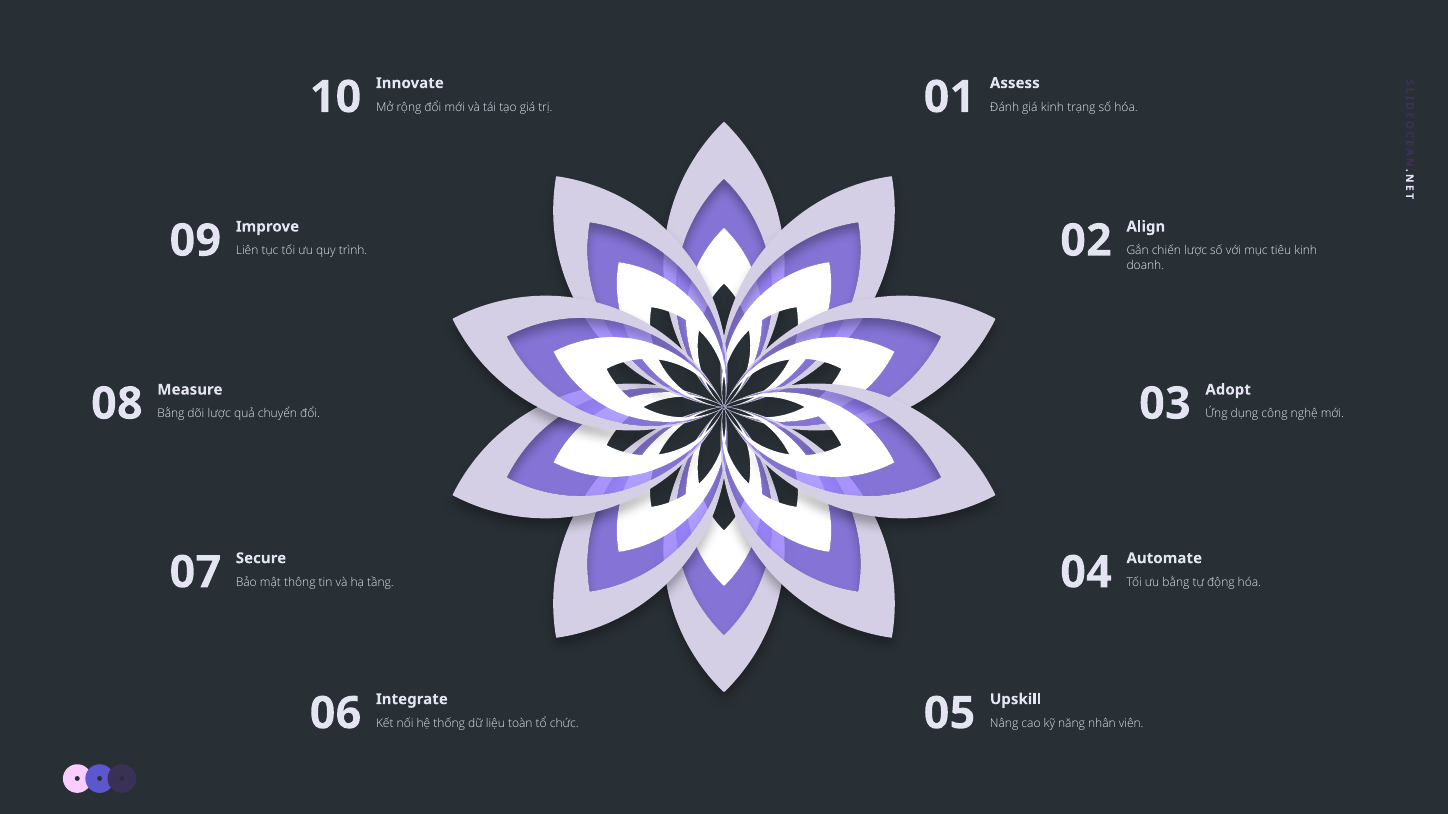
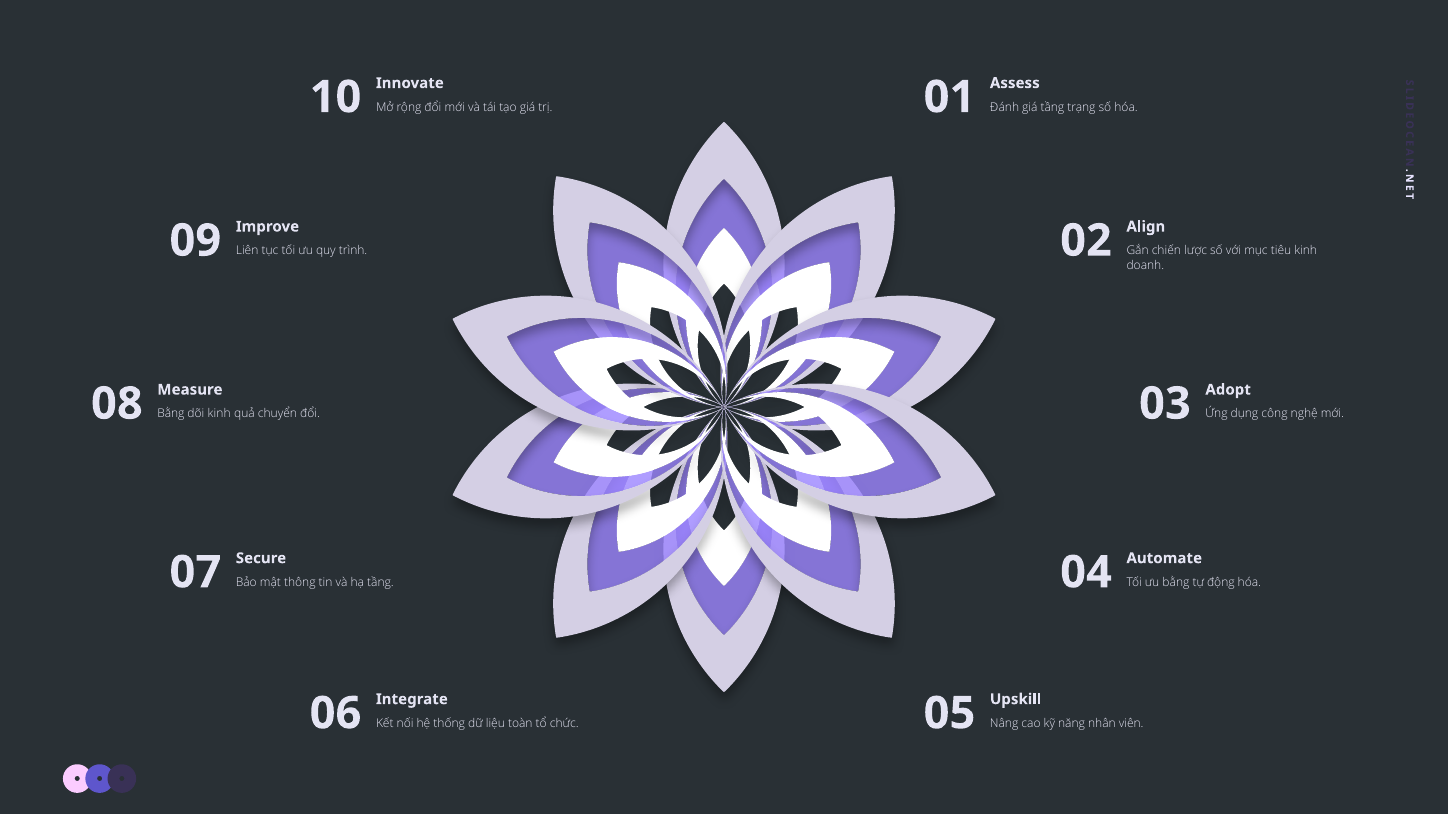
giá kinh: kinh -> tầng (1052, 108)
dõi lược: lược -> kinh (219, 414)
